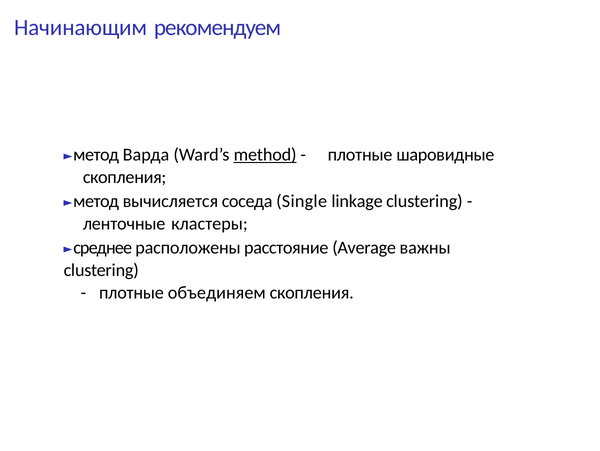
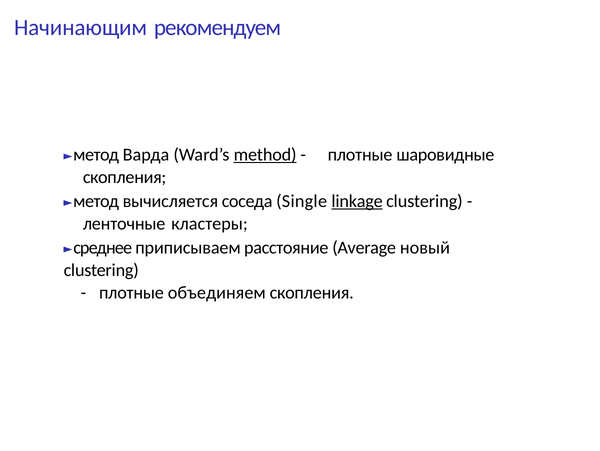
linkage underline: none -> present (357, 201)
расположены: расположены -> приписываем (188, 248)
важны: важны -> новый (425, 248)
